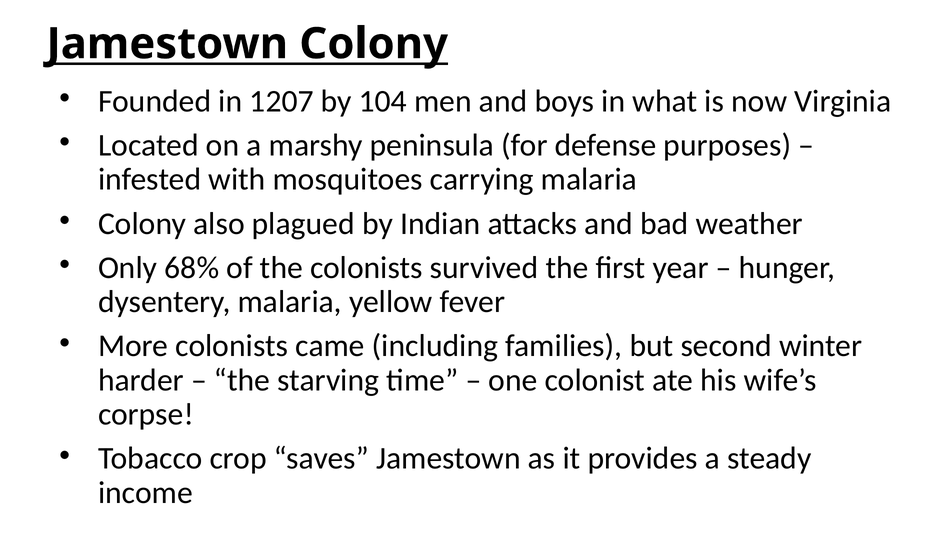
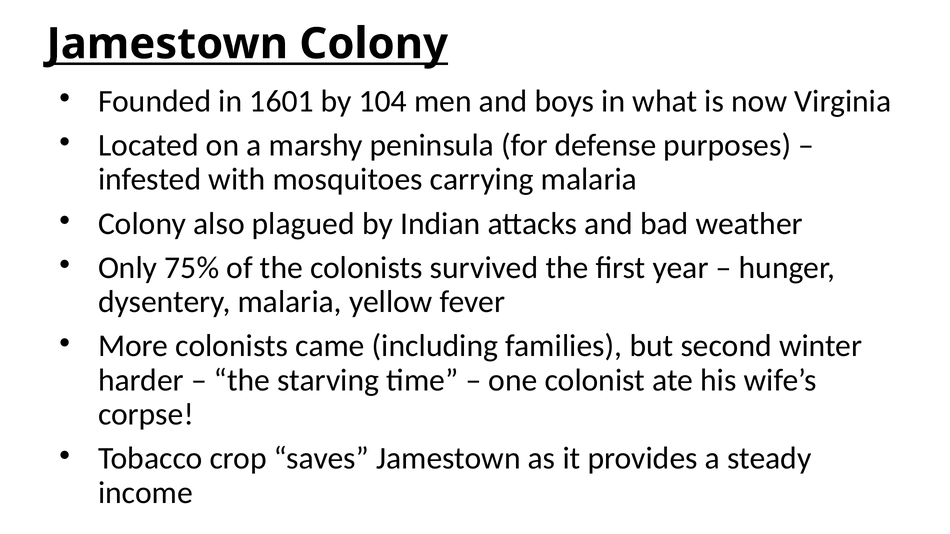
1207: 1207 -> 1601 (282, 101)
68%: 68% -> 75% (192, 268)
